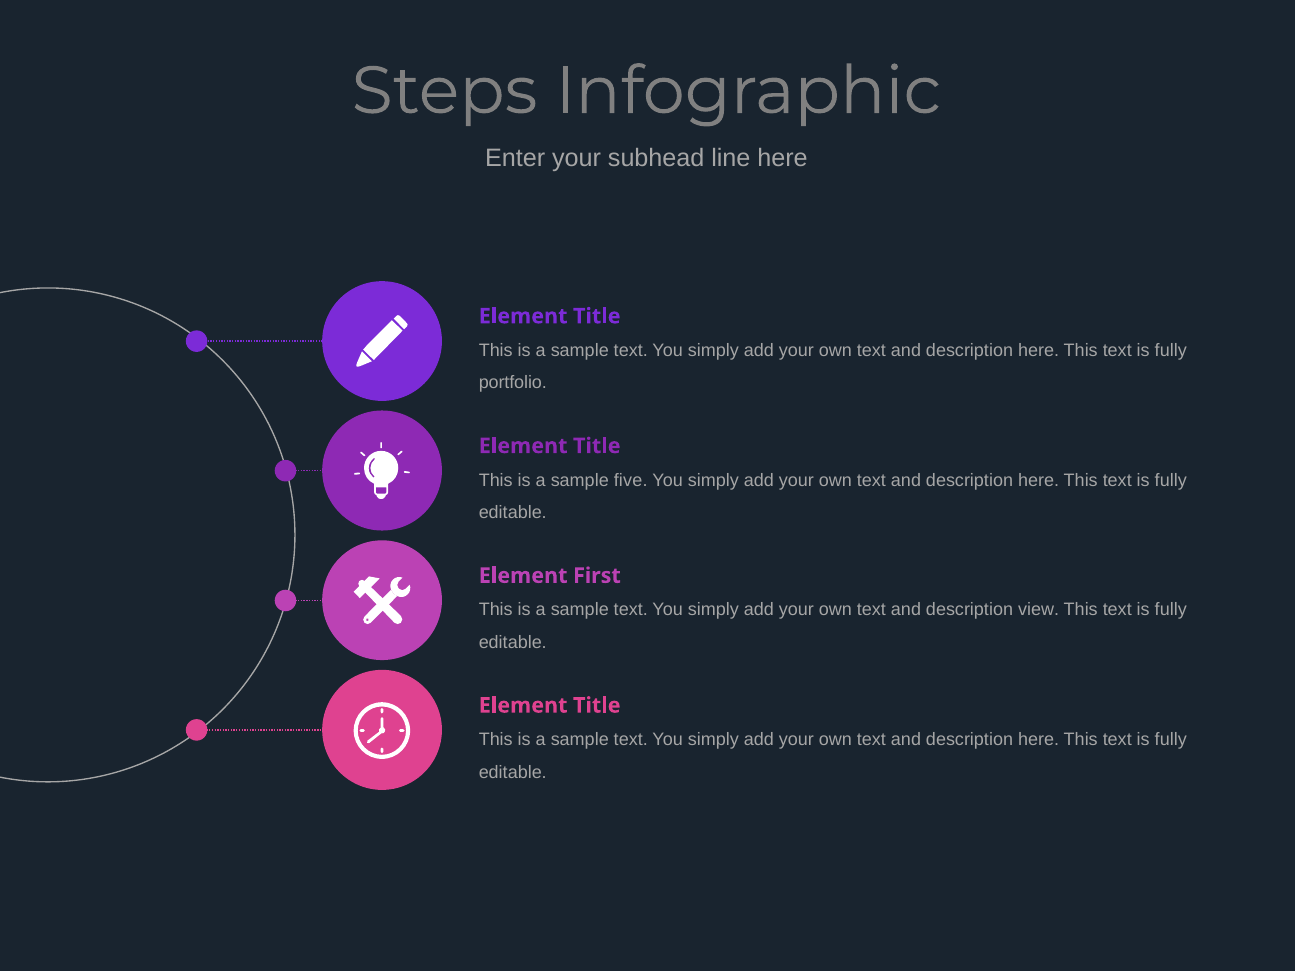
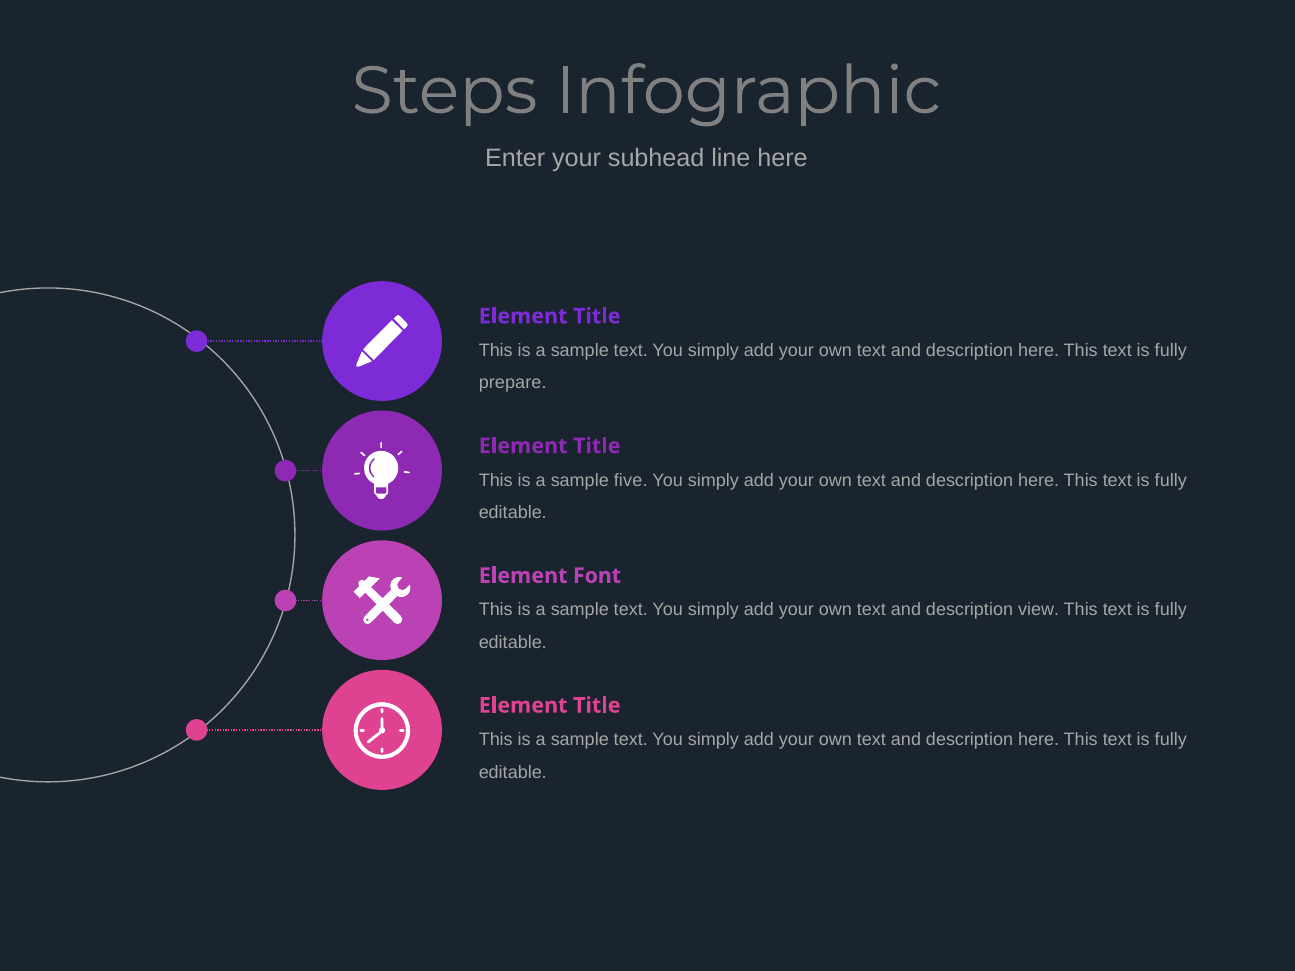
portfolio: portfolio -> prepare (513, 383)
First: First -> Font (597, 576)
